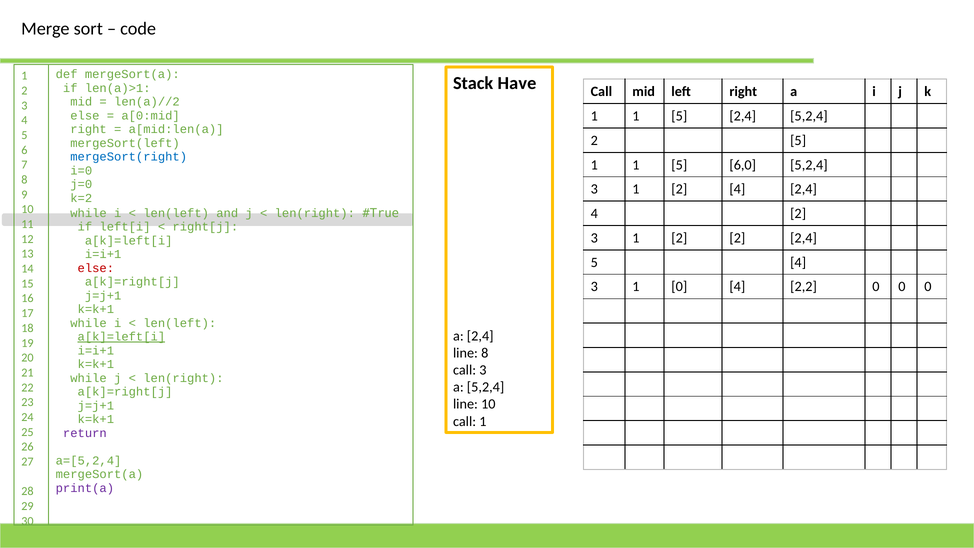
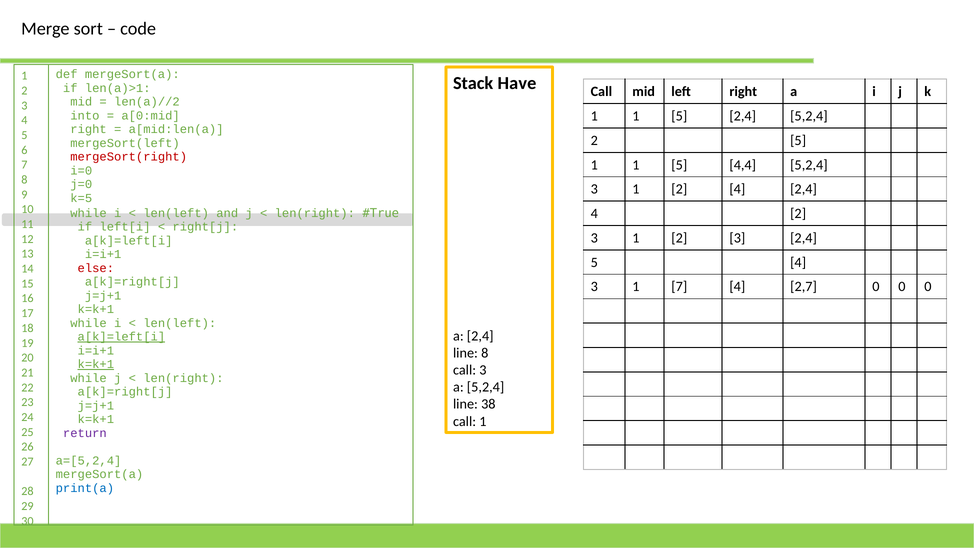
else: else -> into (85, 116)
mergeSort(right colour: blue -> red (129, 157)
6,0: 6,0 -> 4,4 (743, 165)
k=2: k=2 -> k=5 (81, 198)
3 1 2 2: 2 -> 3 (737, 238)
1 0: 0 -> 7 (679, 287)
2,2: 2,2 -> 2,7 (804, 287)
k=k+1 underline: none -> present (96, 364)
line 10: 10 -> 38 (488, 404)
print(a colour: purple -> blue (85, 488)
